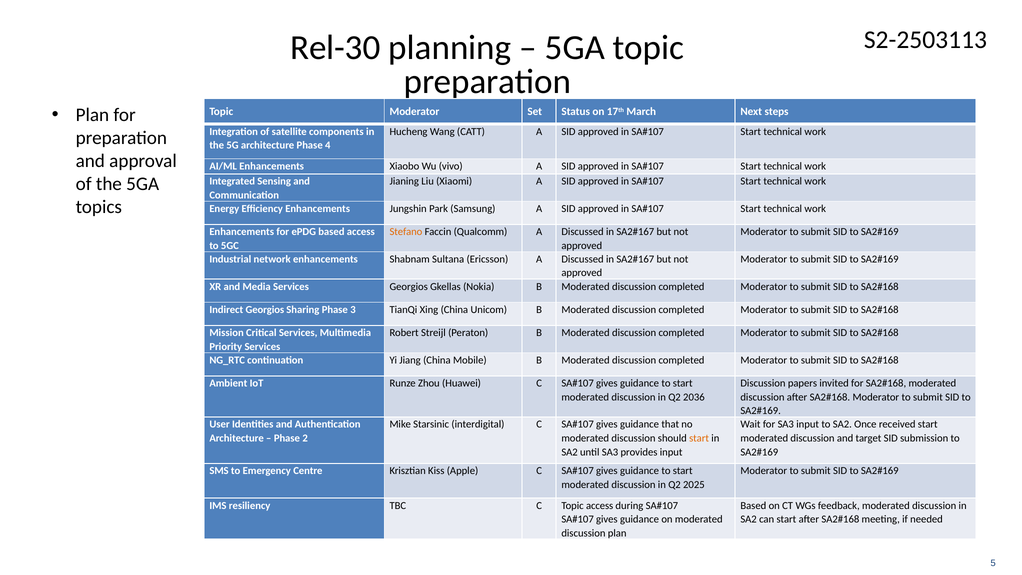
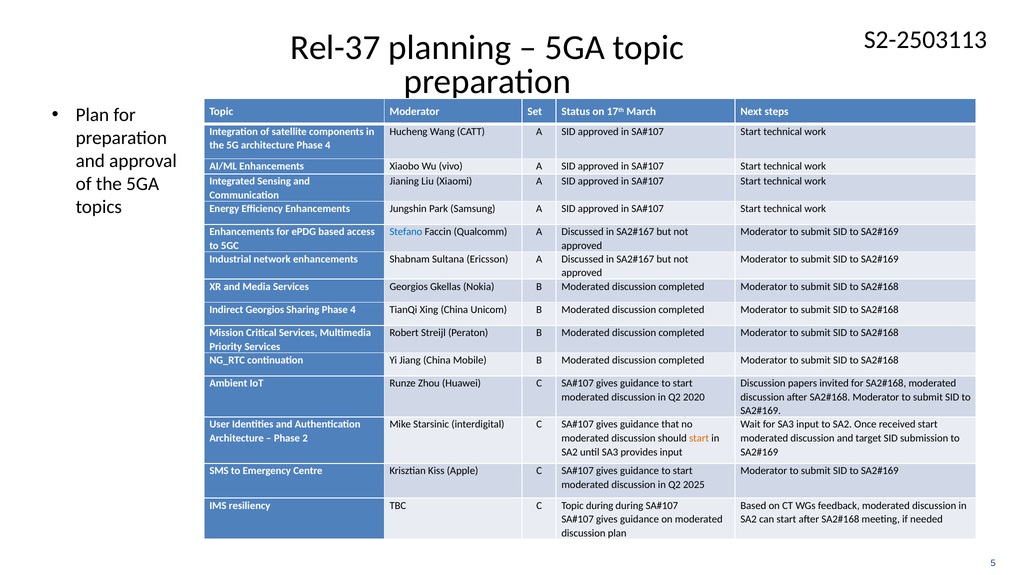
Rel-30: Rel-30 -> Rel-37 (335, 48)
Stefano colour: orange -> blue (406, 232)
Sharing Phase 3: 3 -> 4 (353, 310)
2036: 2036 -> 2020 (694, 397)
Topic access: access -> during (600, 505)
